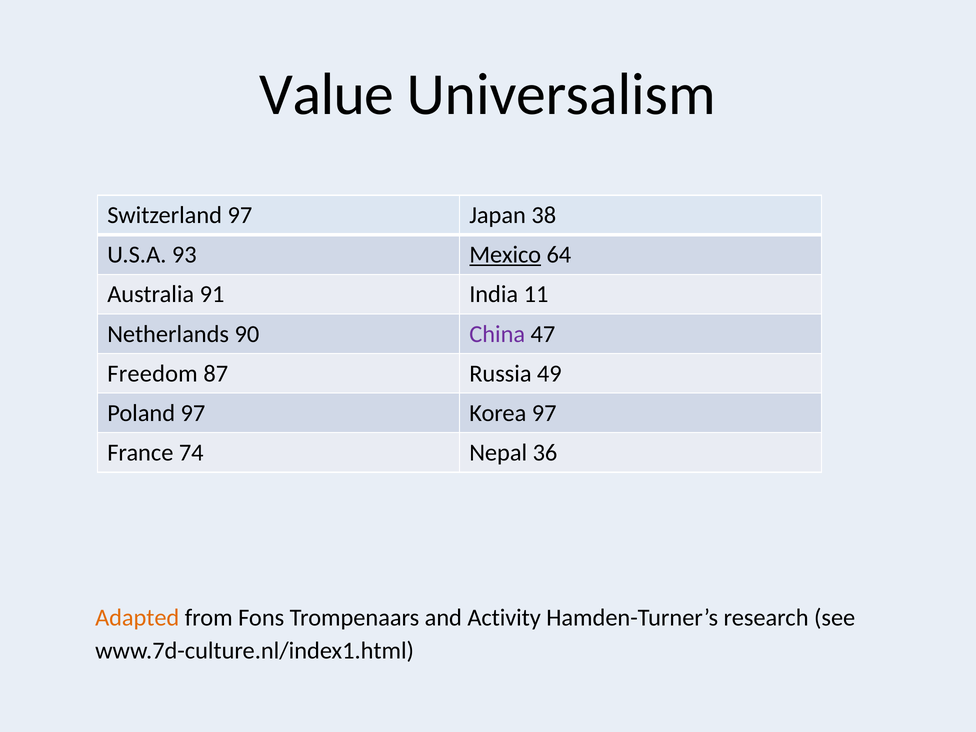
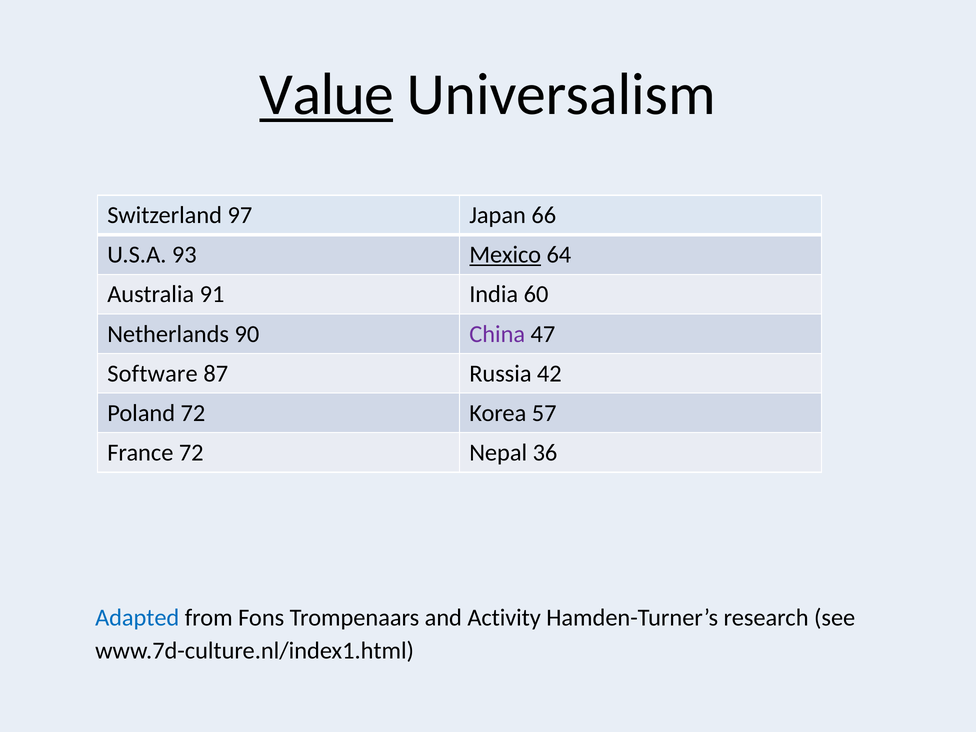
Value underline: none -> present (327, 94)
38: 38 -> 66 (544, 215)
11: 11 -> 60 (536, 294)
Freedom: Freedom -> Software (153, 374)
49: 49 -> 42 (549, 374)
Poland 97: 97 -> 72 (193, 413)
Korea 97: 97 -> 57 (544, 413)
France 74: 74 -> 72 (191, 453)
Adapted colour: orange -> blue (137, 618)
